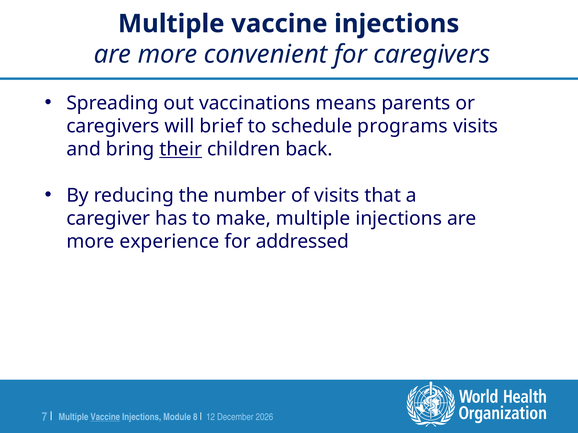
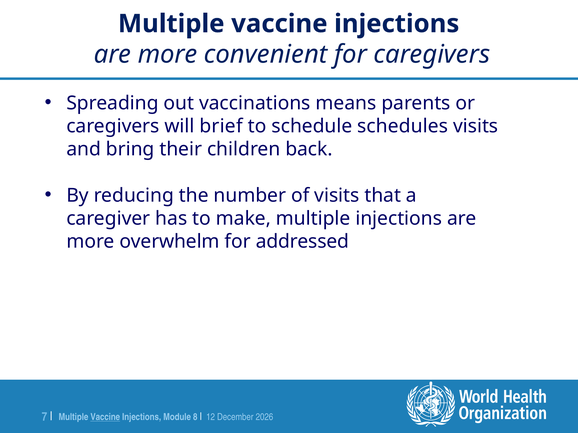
programs: programs -> schedules (403, 126)
their underline: present -> none (181, 149)
experience: experience -> overwhelm (170, 242)
